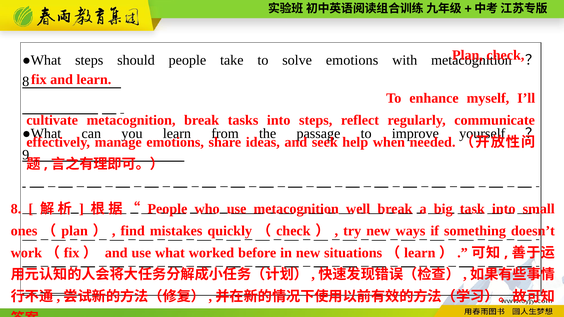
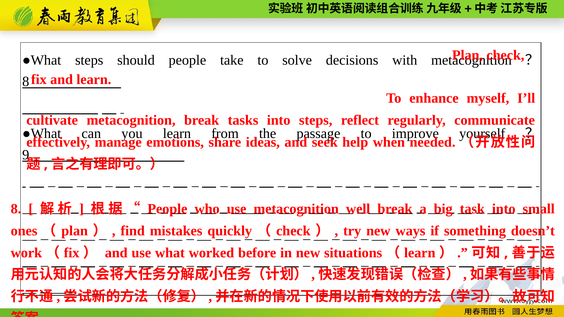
solve emotions: emotions -> decisions (352, 60)
